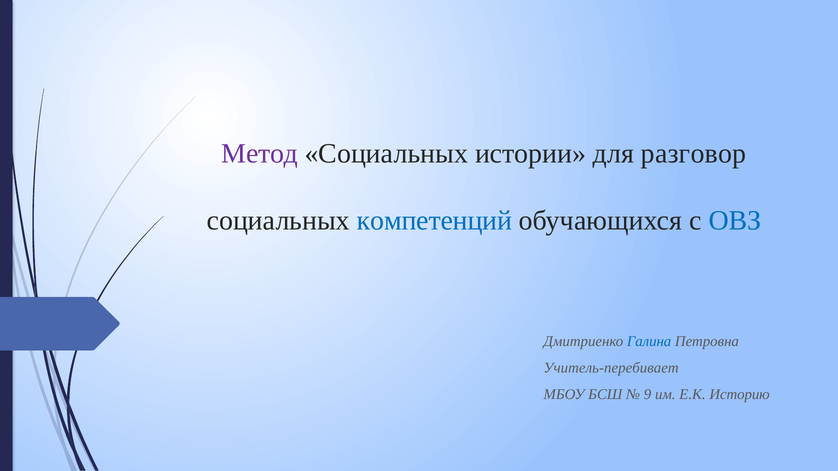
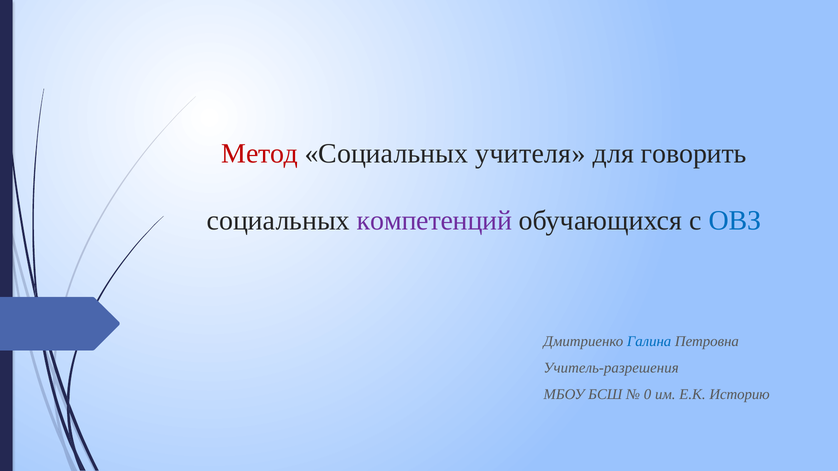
Метод colour: purple -> red (260, 154)
истории: истории -> учителя (530, 154)
разговор: разговор -> говорить (694, 154)
компетенций colour: blue -> purple (434, 221)
Учитель-перебивает: Учитель-перебивает -> Учитель-разрешения (611, 368)
9: 9 -> 0 (648, 395)
